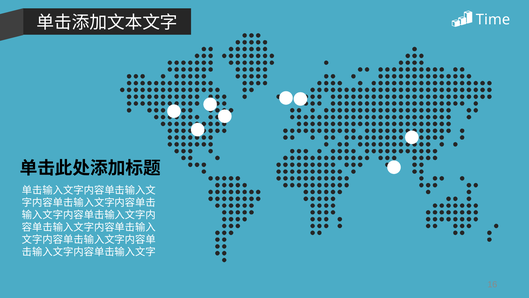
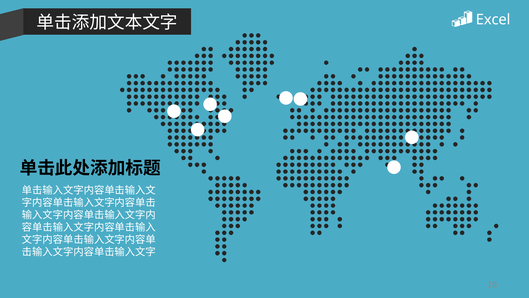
Time: Time -> Excel (493, 20)
